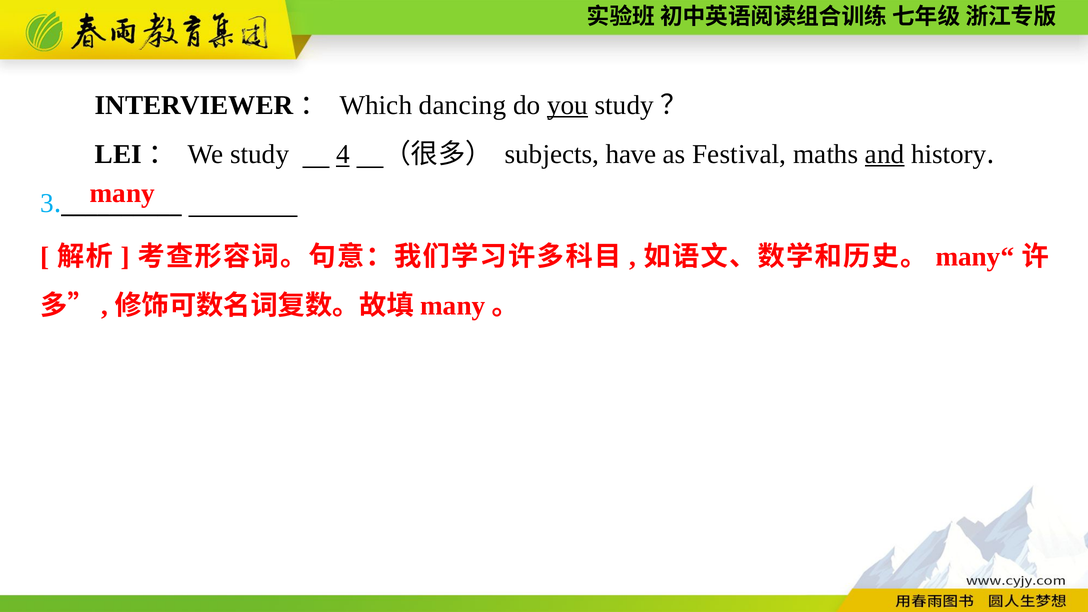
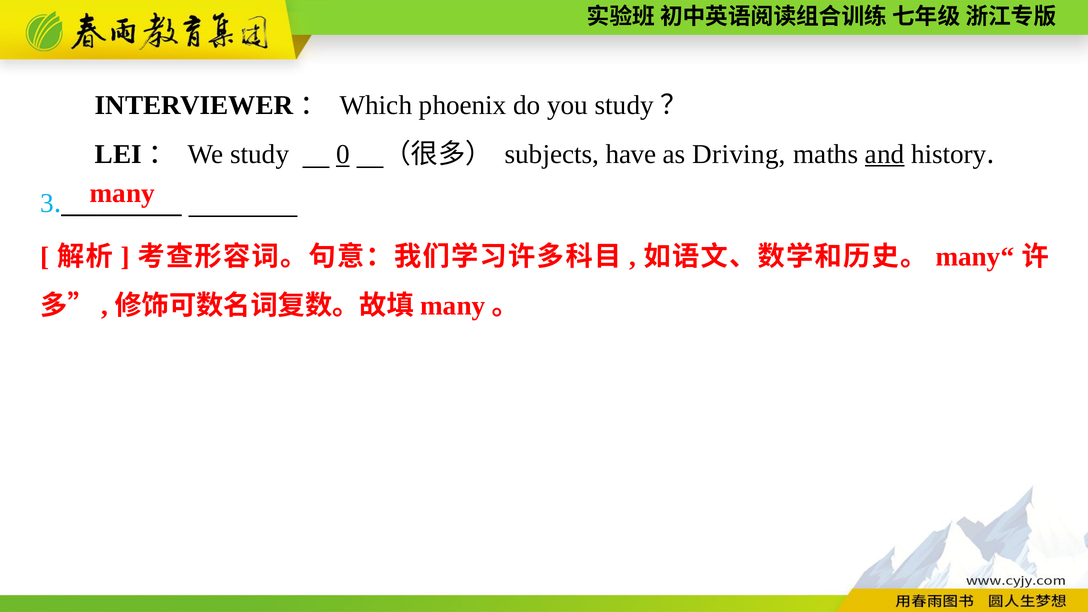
dancing: dancing -> phoenix (463, 105)
you underline: present -> none (568, 105)
4: 4 -> 0 (343, 154)
Festival: Festival -> Driving (739, 154)
